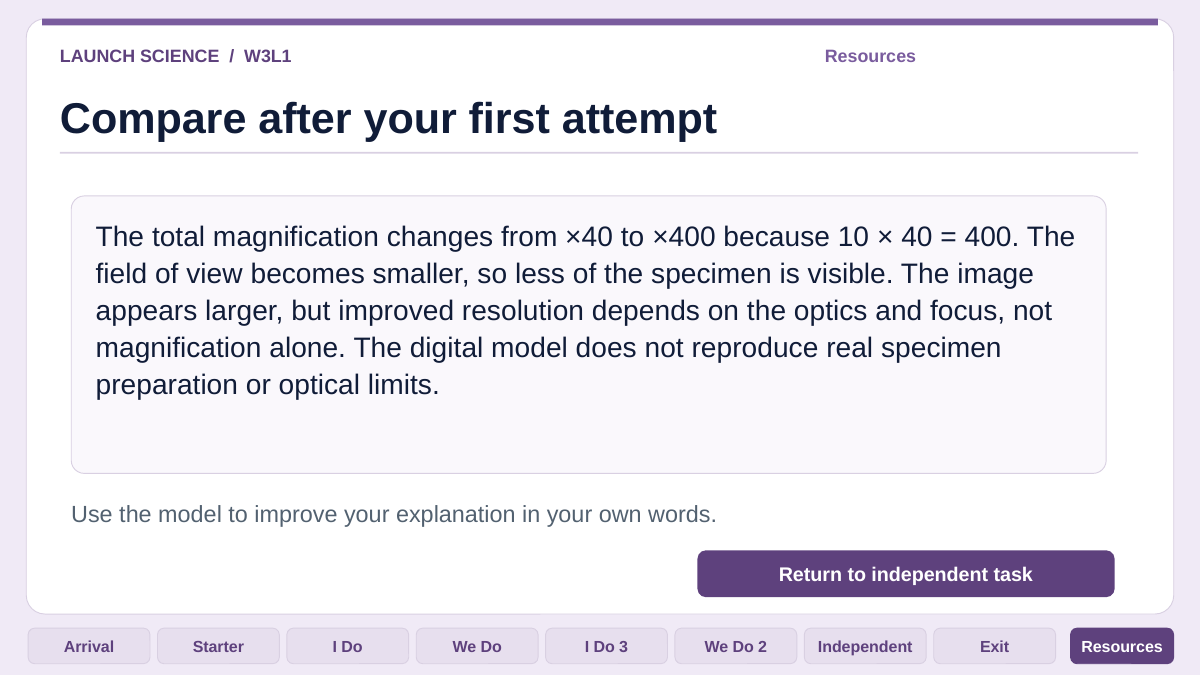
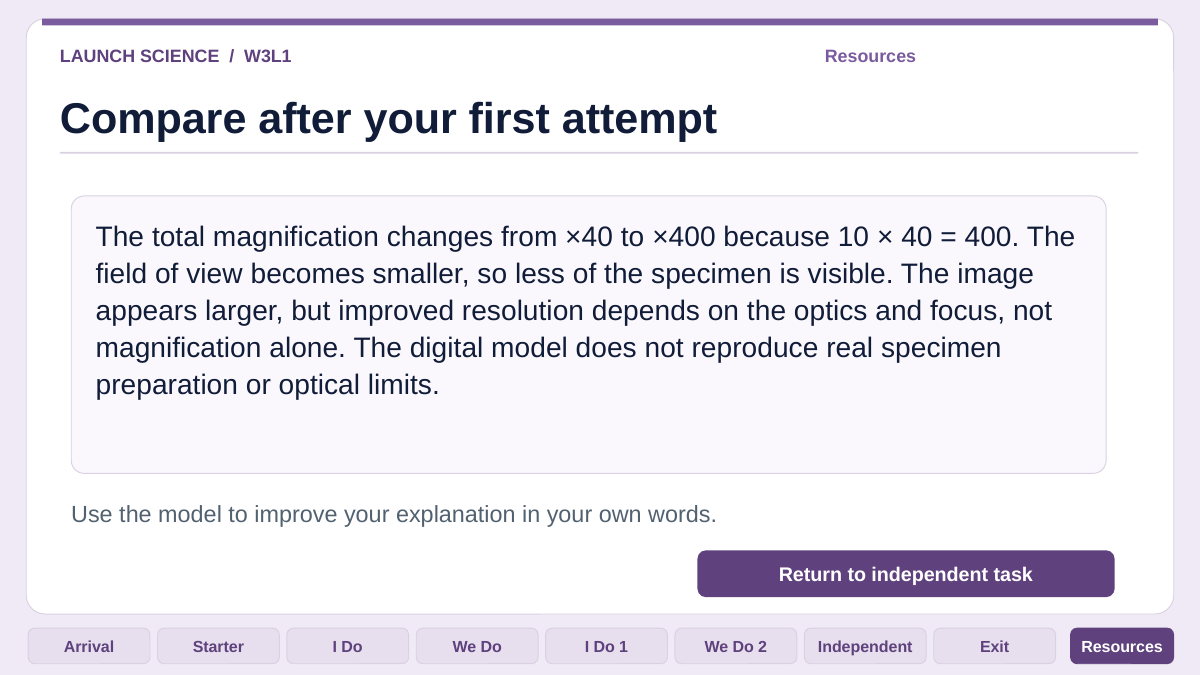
3: 3 -> 1 (624, 647)
